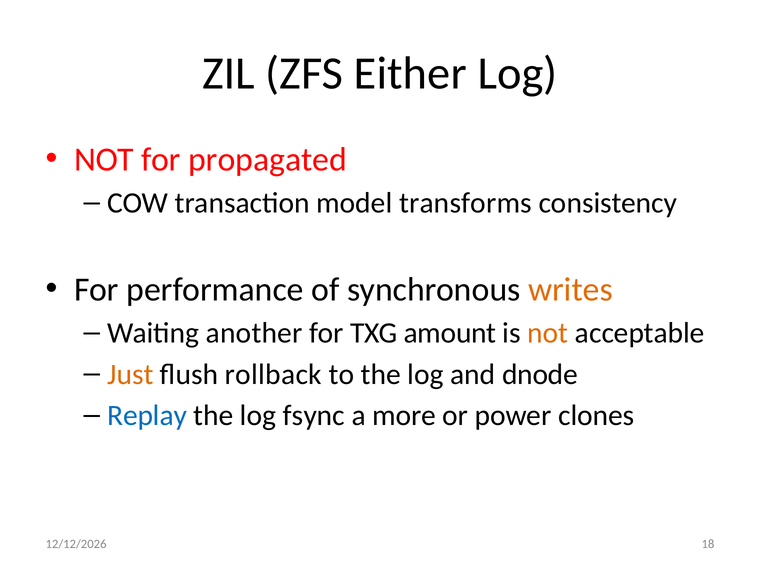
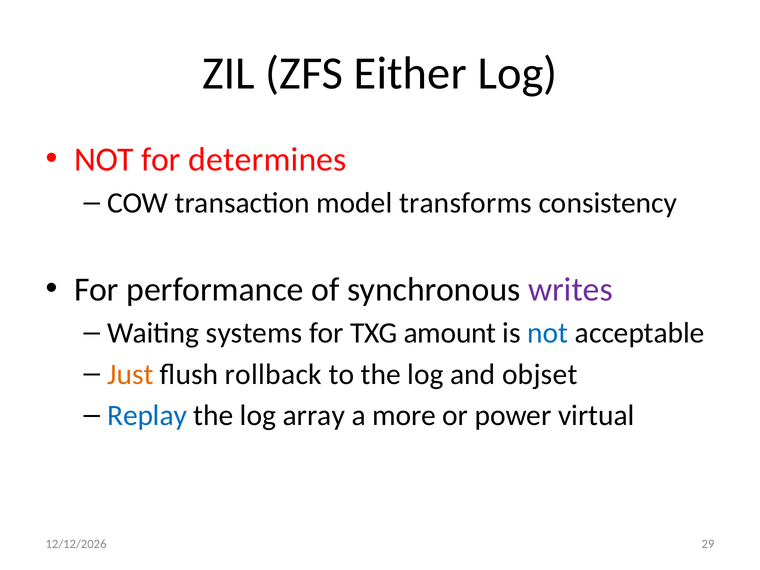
propagated: propagated -> determines (267, 159)
writes colour: orange -> purple (570, 289)
another: another -> systems (254, 333)
not colour: orange -> blue (548, 333)
dnode: dnode -> objset (540, 374)
fsync: fsync -> array (314, 416)
clones: clones -> virtual (596, 416)
18: 18 -> 29 (708, 544)
